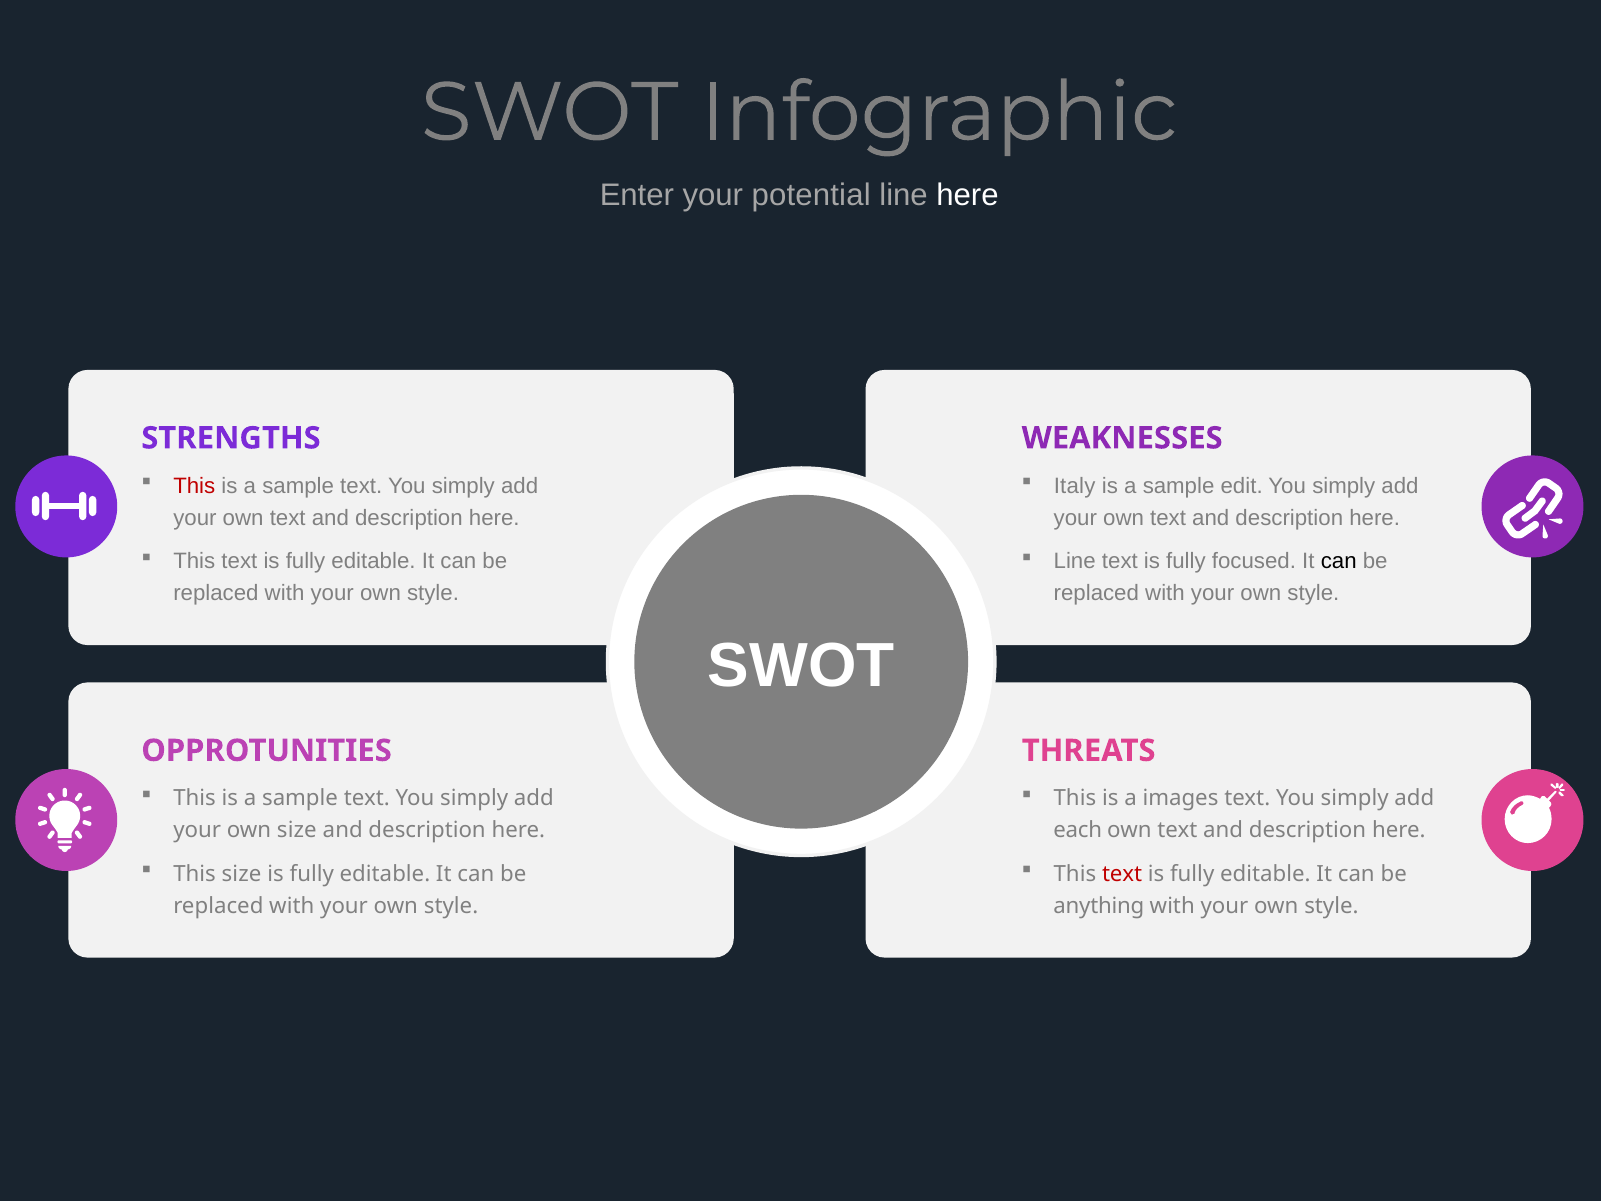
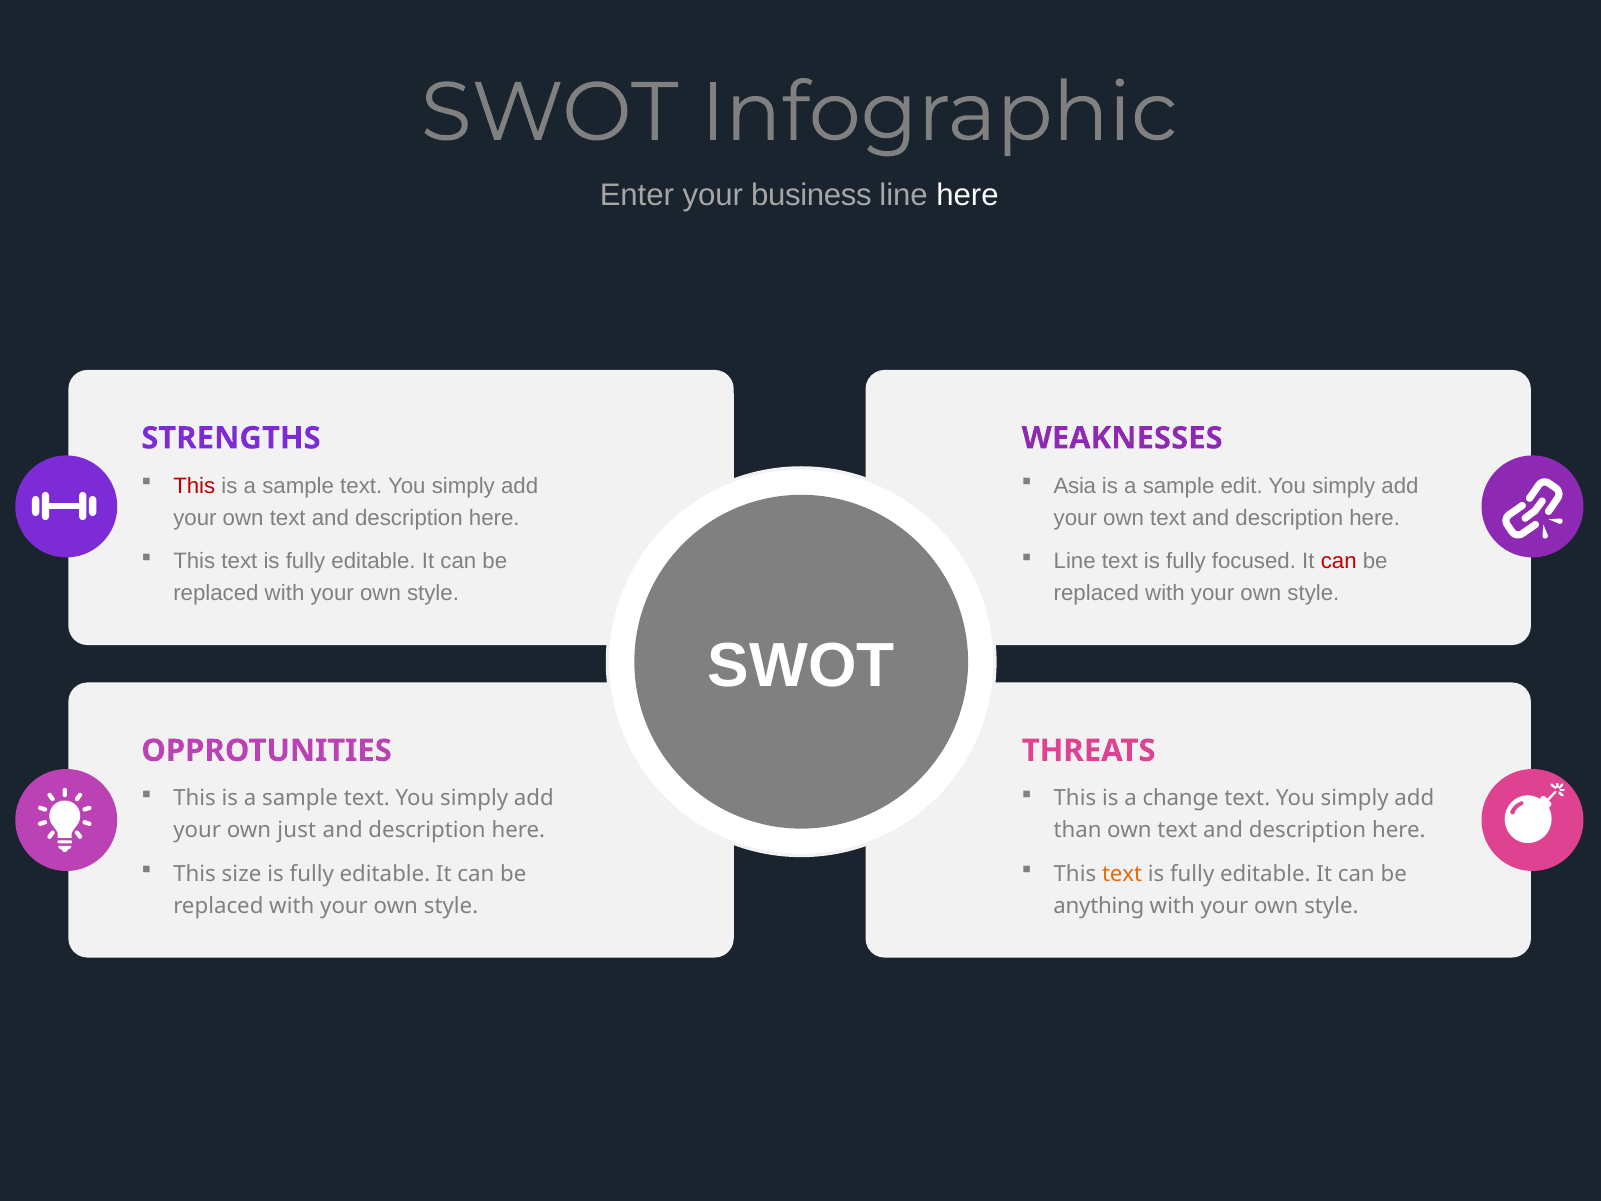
potential: potential -> business (811, 195)
Italy: Italy -> Asia (1075, 486)
can colour: black -> red (1339, 561)
images: images -> change (1181, 798)
own size: size -> just (297, 830)
each: each -> than (1078, 830)
text colour: red -> orange (1122, 874)
